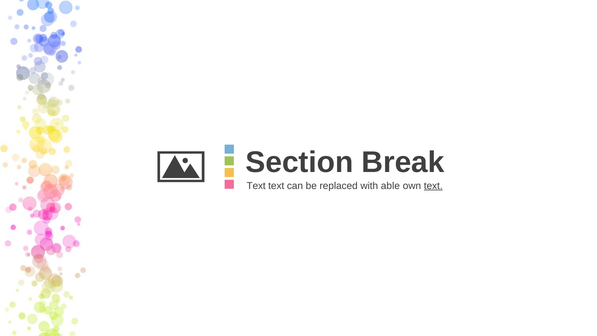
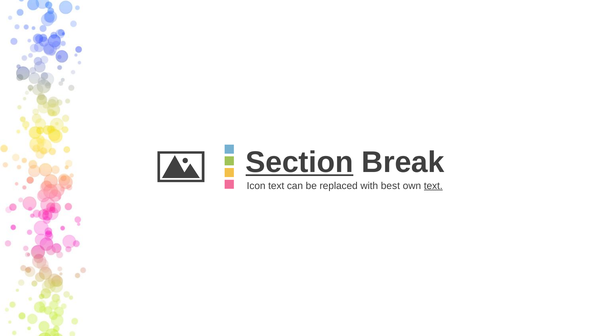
Section underline: none -> present (299, 162)
Text: Text -> Icon (256, 186)
able: able -> best (390, 186)
